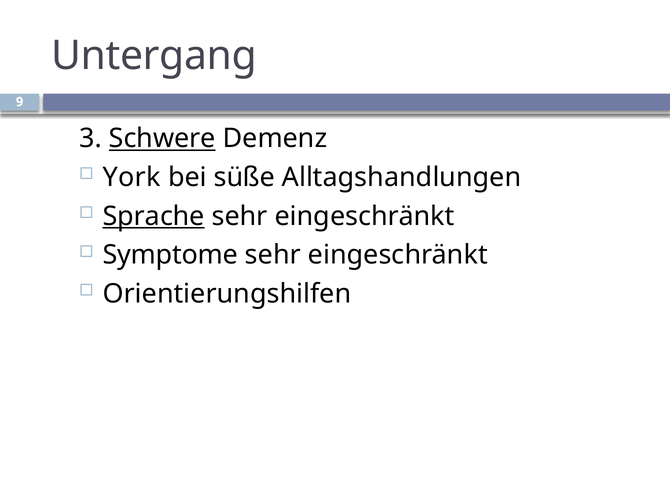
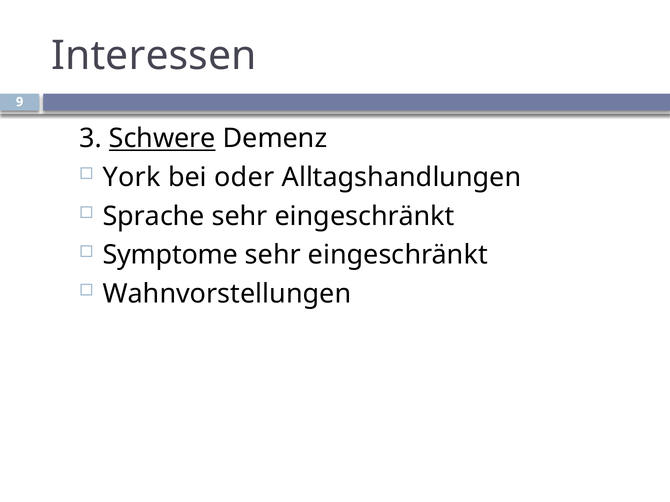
Untergang: Untergang -> Interessen (154, 56)
süße: süße -> oder (244, 178)
Sprache underline: present -> none (154, 216)
Orientierungshilfen: Orientierungshilfen -> Wahnvorstellungen (227, 294)
